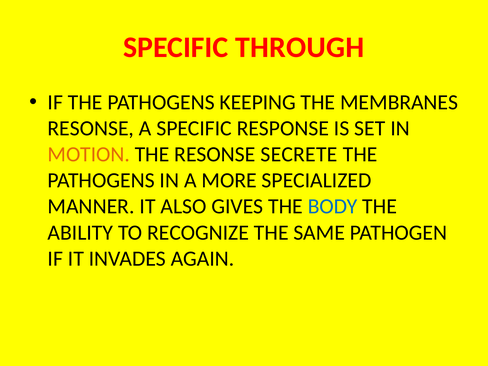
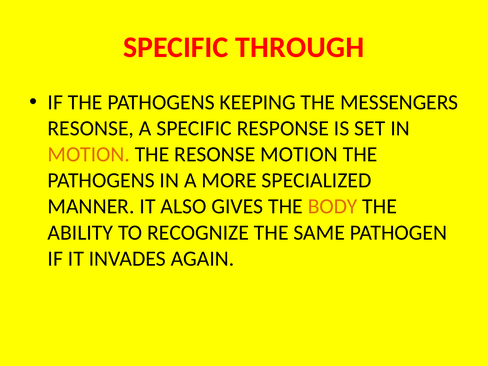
MEMBRANES: MEMBRANES -> MESSENGERS (399, 102)
RESONSE SECRETE: SECRETE -> MOTION (299, 154)
BODY colour: blue -> orange (333, 207)
